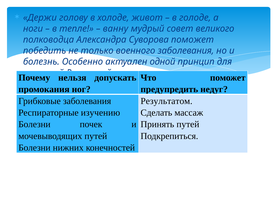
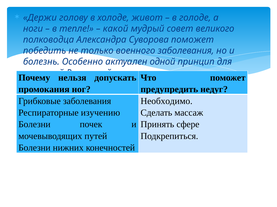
ванну: ванну -> какой (116, 29)
Результатом: Результатом -> Необходимо (167, 101)
Принять путей: путей -> сфере (188, 125)
